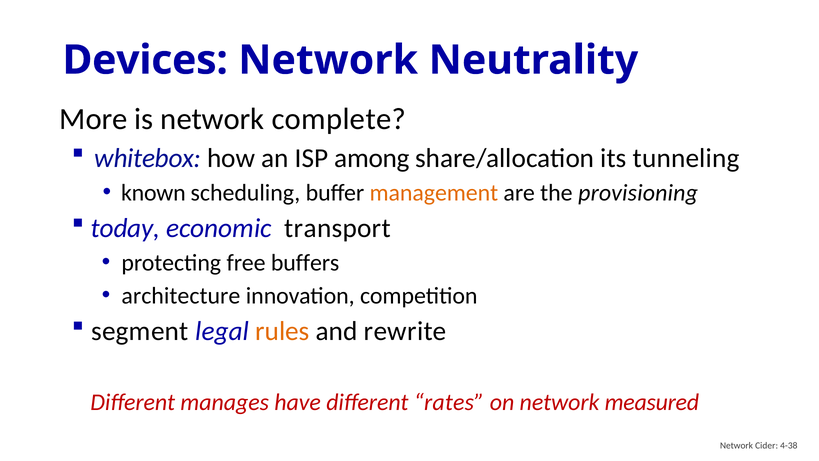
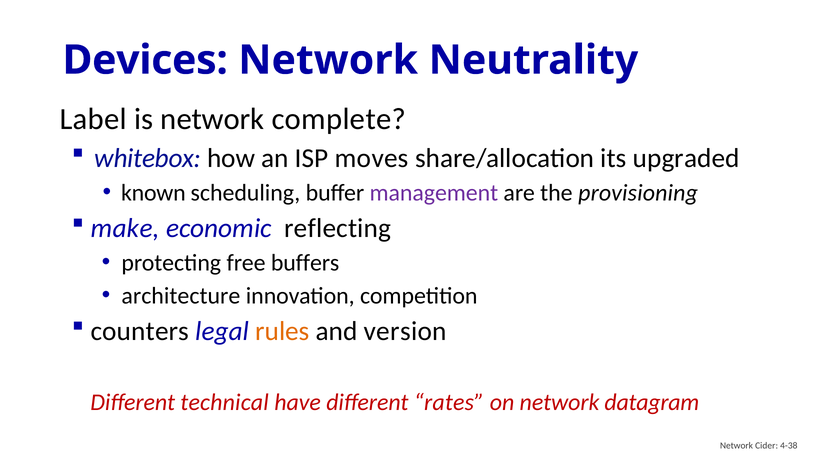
More: More -> Label (93, 119)
among: among -> moves (372, 158)
tunneling: tunneling -> upgraded (686, 158)
management colour: orange -> purple (434, 193)
today: today -> make (125, 228)
transport: transport -> reflecting (338, 228)
segment: segment -> counters (140, 331)
rewrite: rewrite -> version (405, 331)
manages: manages -> technical (225, 402)
measured: measured -> datagram (652, 402)
